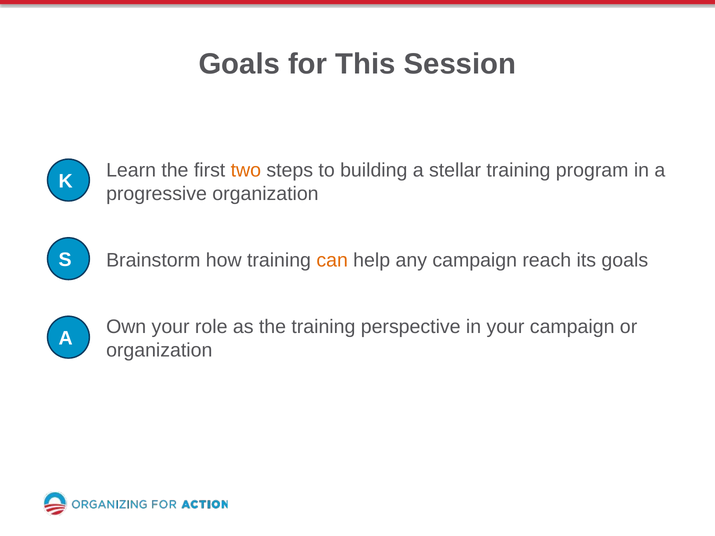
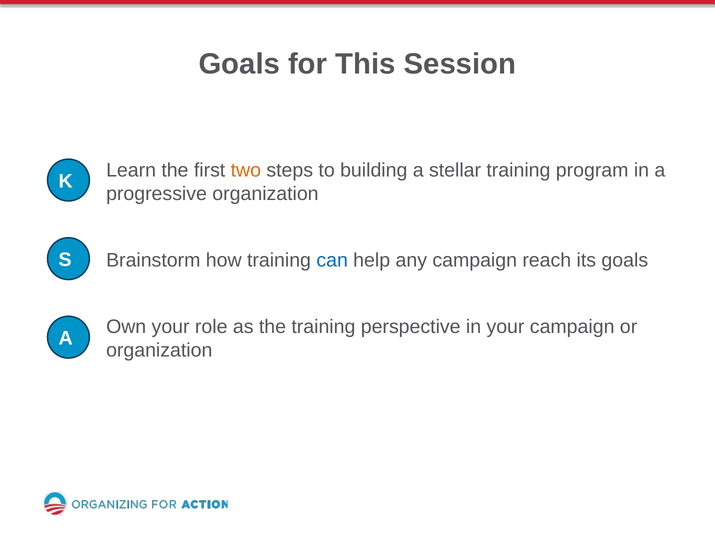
can colour: orange -> blue (332, 260)
